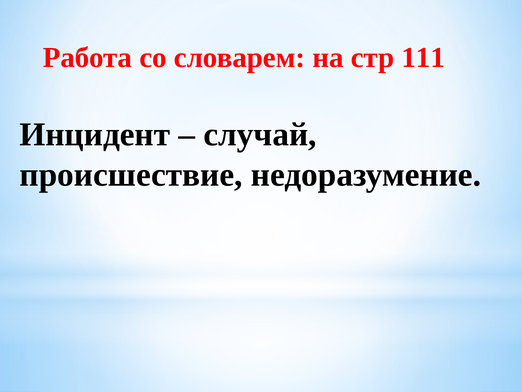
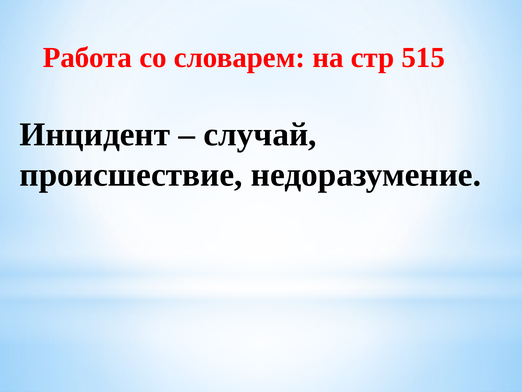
111: 111 -> 515 (423, 57)
